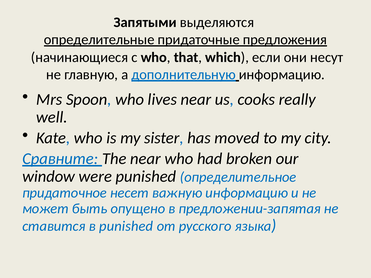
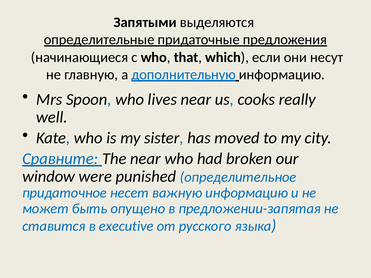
в punished: punished -> executive (126, 226)
